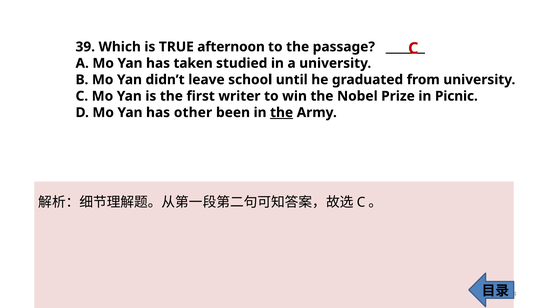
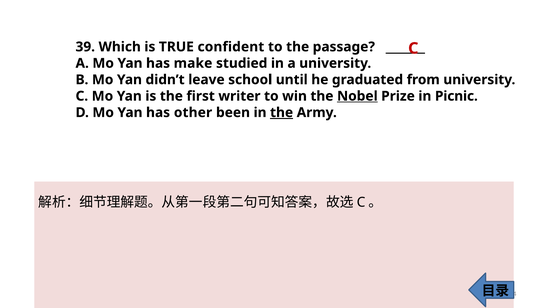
afternoon: afternoon -> confident (231, 47)
taken: taken -> make (193, 63)
Nobel underline: none -> present (357, 96)
